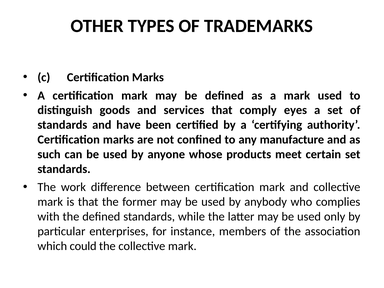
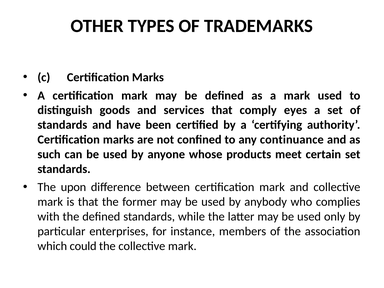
manufacture: manufacture -> continuance (292, 140)
work: work -> upon (73, 187)
